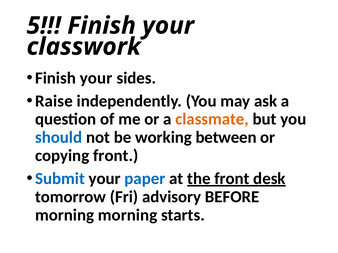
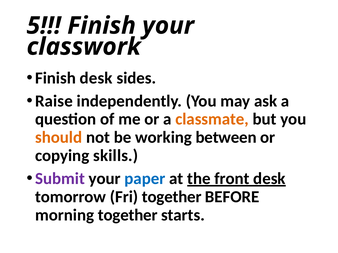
your: your -> desk (96, 78)
should colour: blue -> orange (59, 138)
copying front: front -> skills (116, 156)
Submit colour: blue -> purple (60, 179)
Fri advisory: advisory -> together (172, 197)
morning morning: morning -> together (128, 215)
